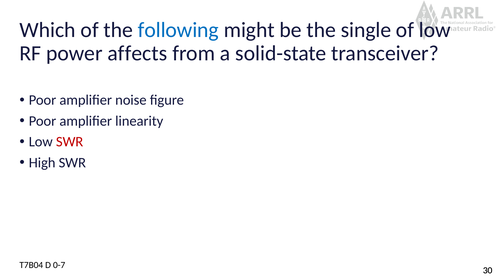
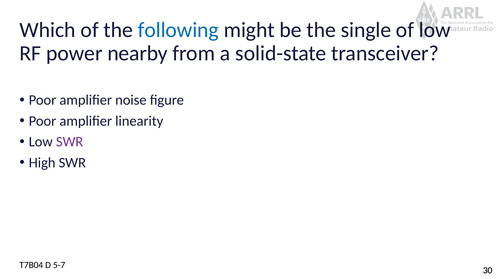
affects: affects -> nearby (138, 53)
SWR colour: red -> purple (70, 142)
0-7: 0-7 -> 5-7 (59, 265)
